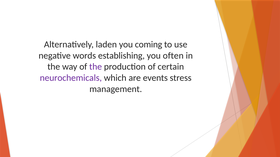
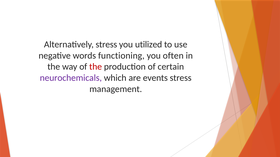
Alternatively laden: laden -> stress (106, 45)
coming: coming -> utilized (149, 45)
establishing: establishing -> functioning (121, 56)
the colour: purple -> red (96, 67)
